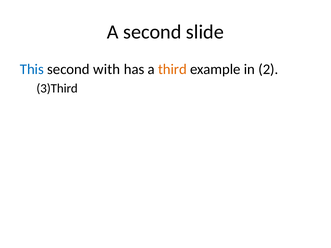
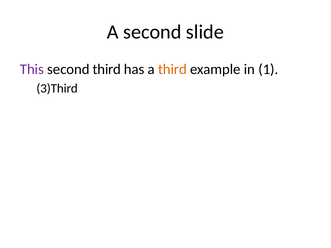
This colour: blue -> purple (32, 69)
second with: with -> third (107, 69)
2: 2 -> 1 (268, 69)
